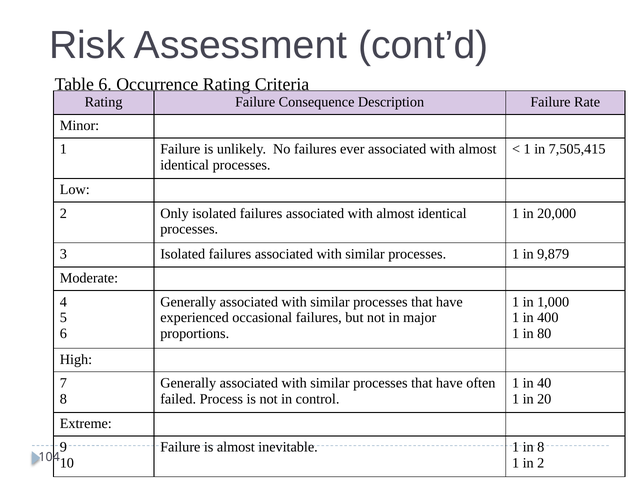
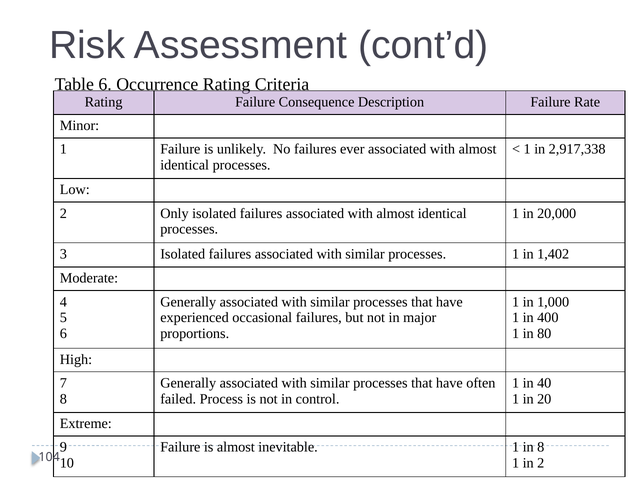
7,505,415: 7,505,415 -> 2,917,338 (577, 149)
9,879: 9,879 -> 1,402 (553, 254)
